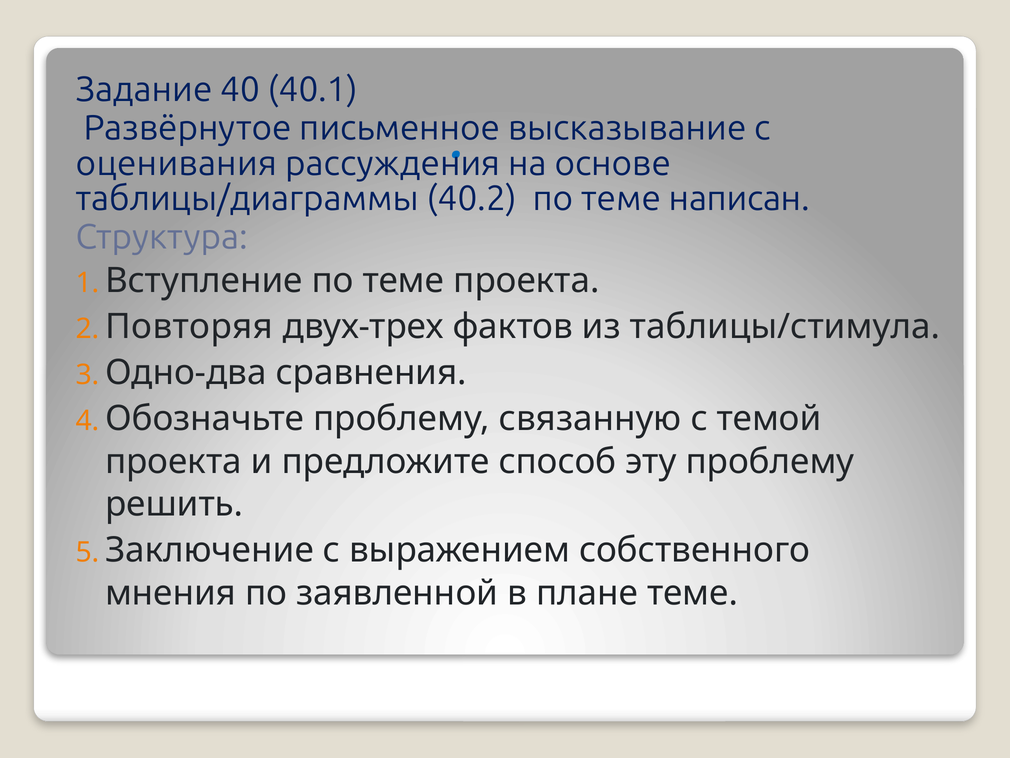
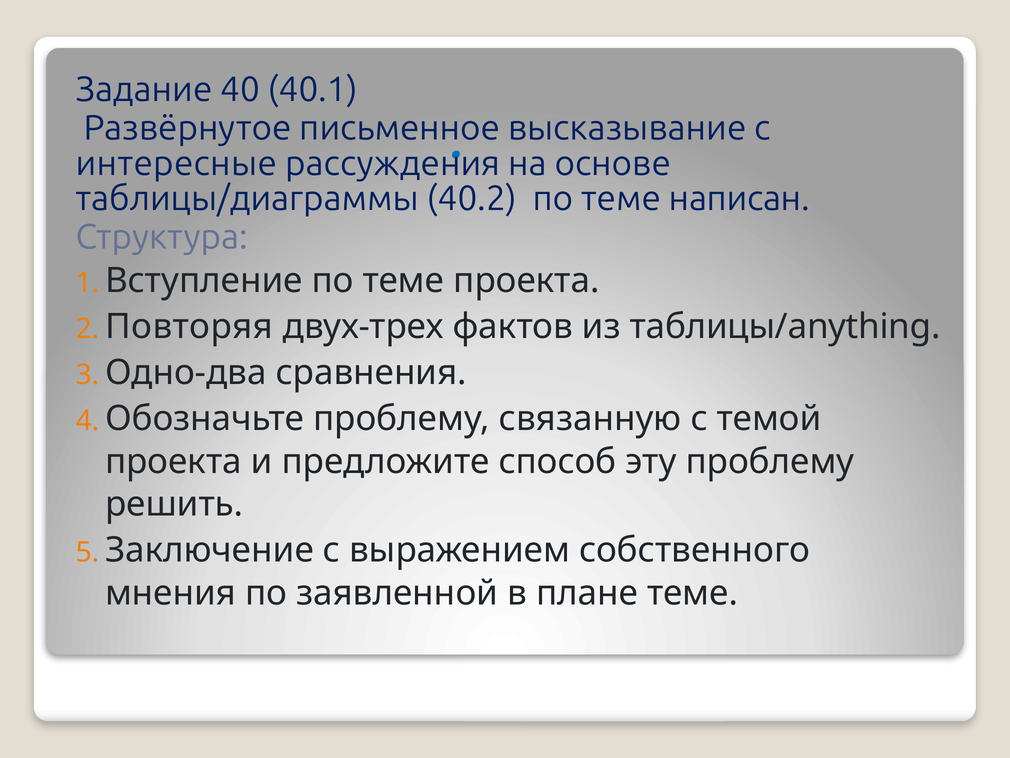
оценивания: оценивания -> интересные (176, 163)
таблицы/стимула: таблицы/стимула -> таблицы/anything (785, 326)
